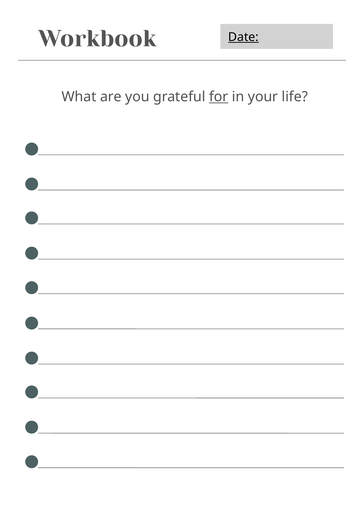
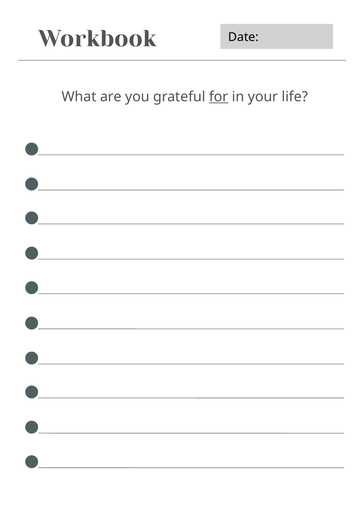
Date underline: present -> none (243, 37)
